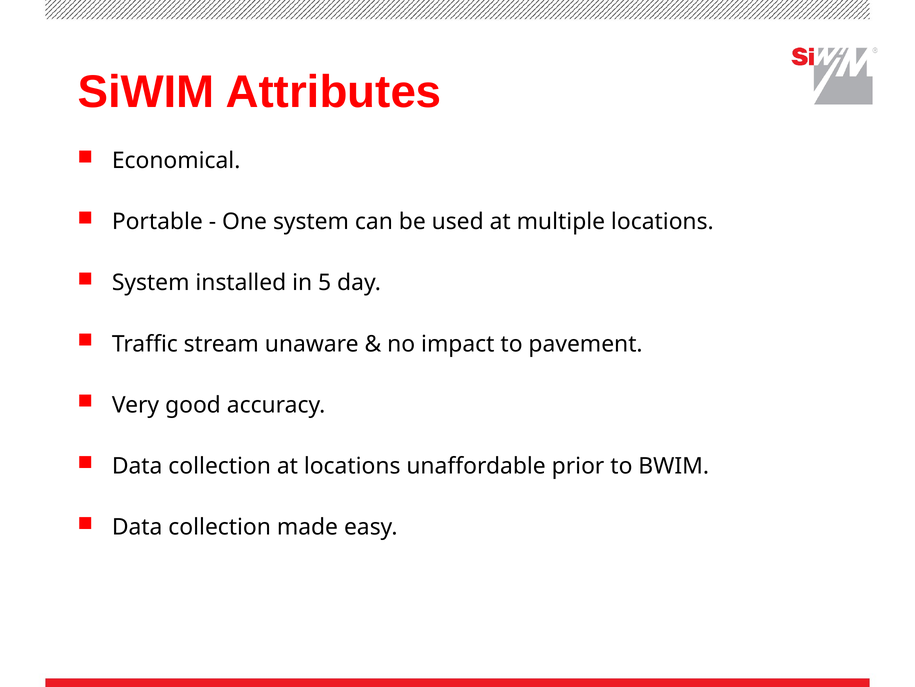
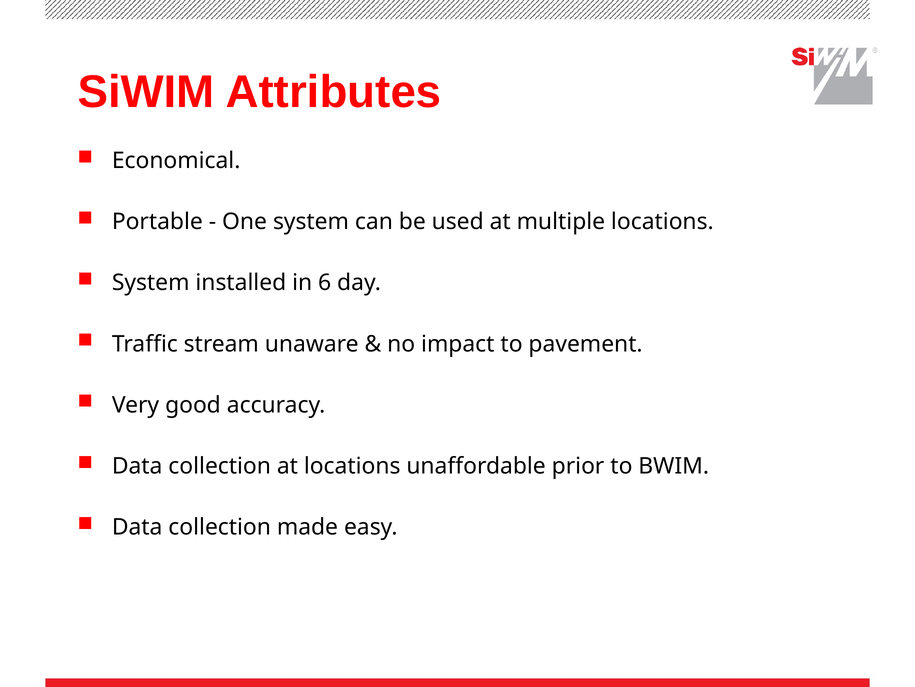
5: 5 -> 6 (325, 283)
